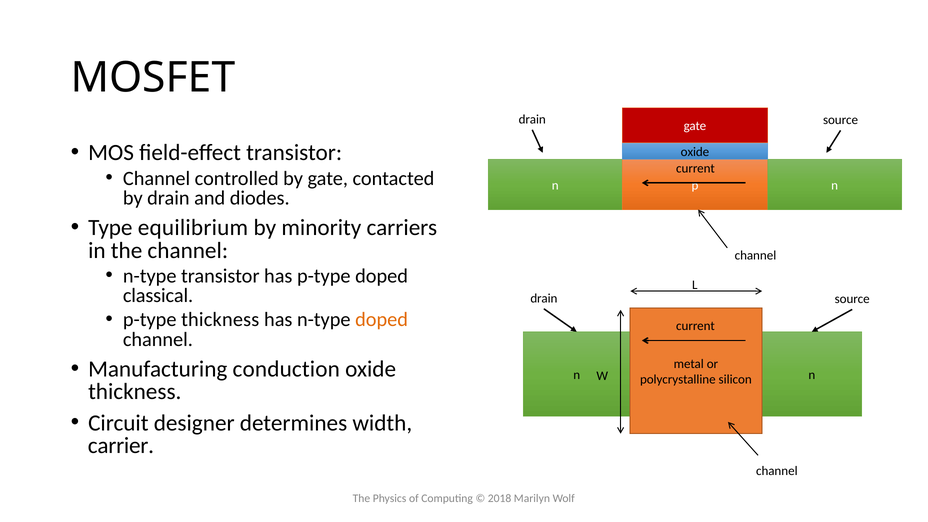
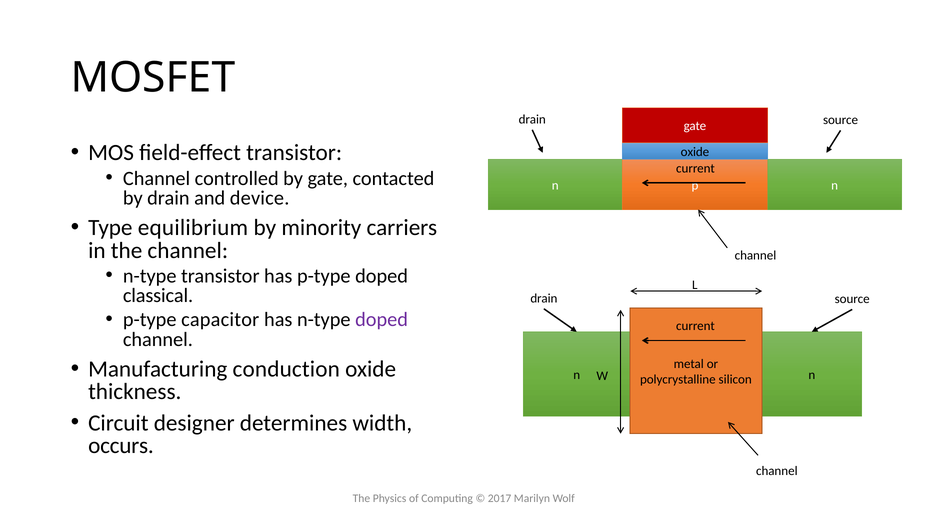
diodes: diodes -> device (260, 198)
p-type thickness: thickness -> capacitor (220, 320)
doped colour: orange -> purple (382, 320)
carrier: carrier -> occurs (121, 446)
2018: 2018 -> 2017 (500, 498)
